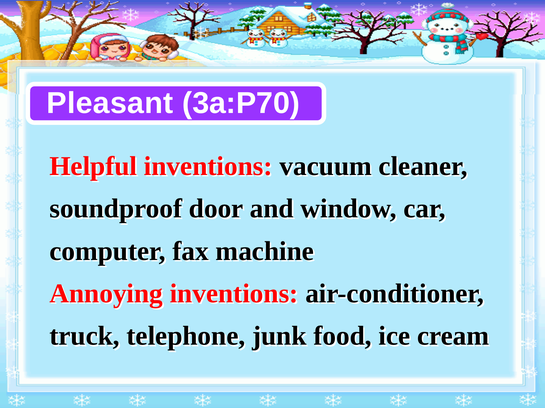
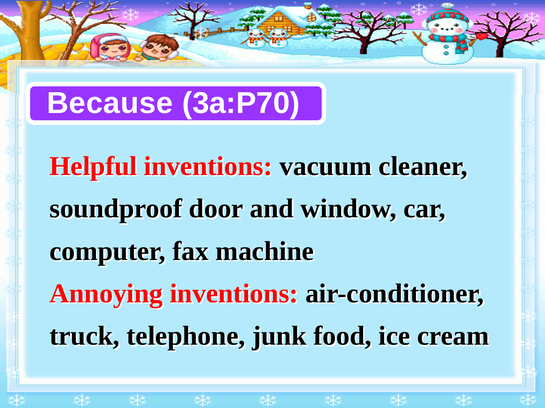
Pleasant: Pleasant -> Because (110, 103)
